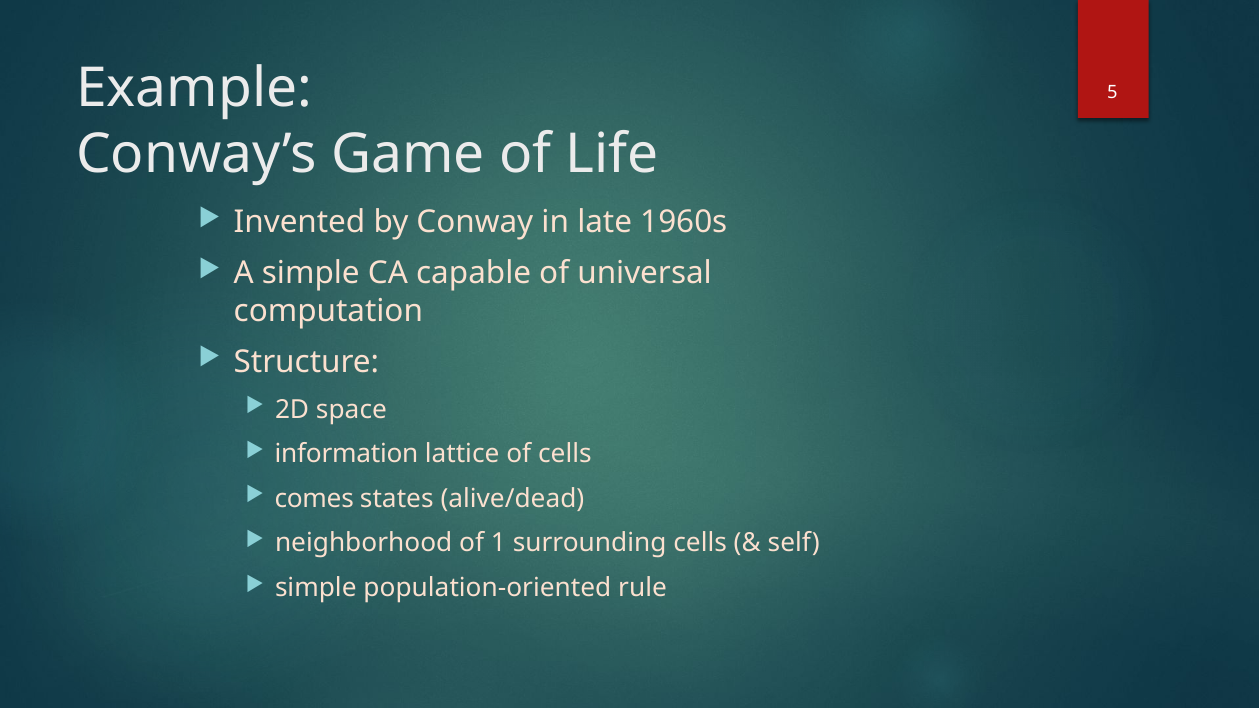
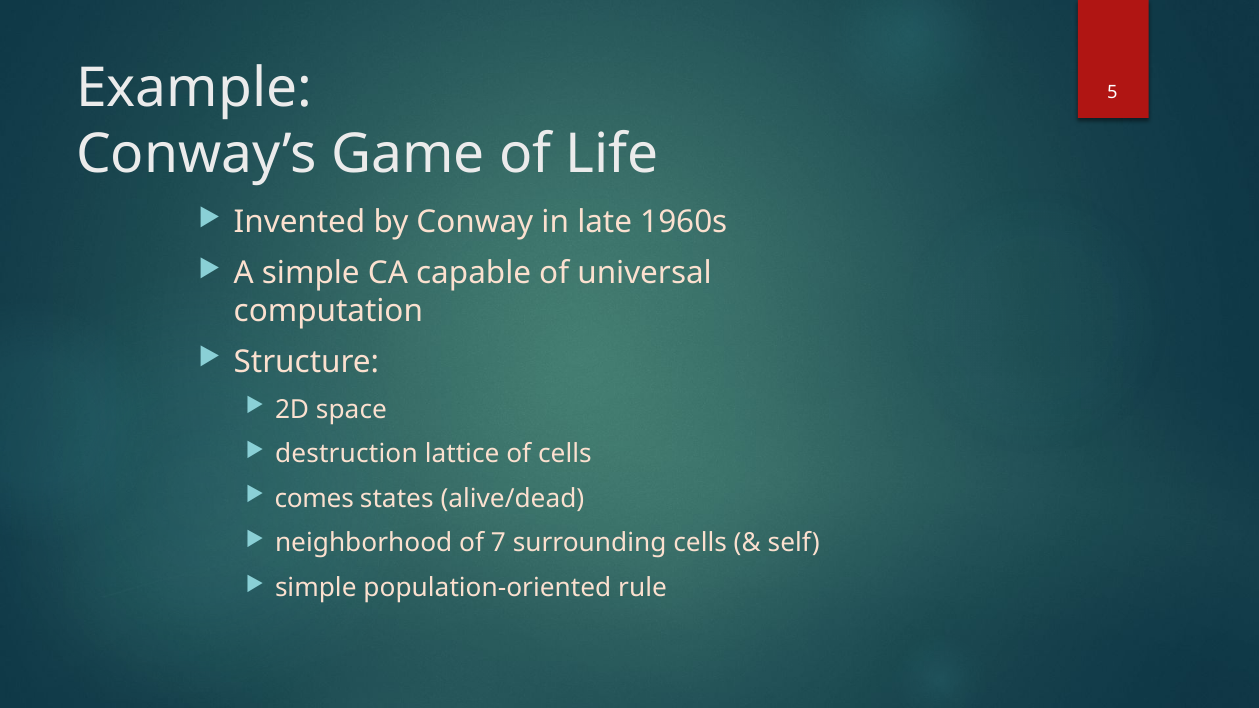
information: information -> destruction (346, 454)
1: 1 -> 7 (498, 543)
